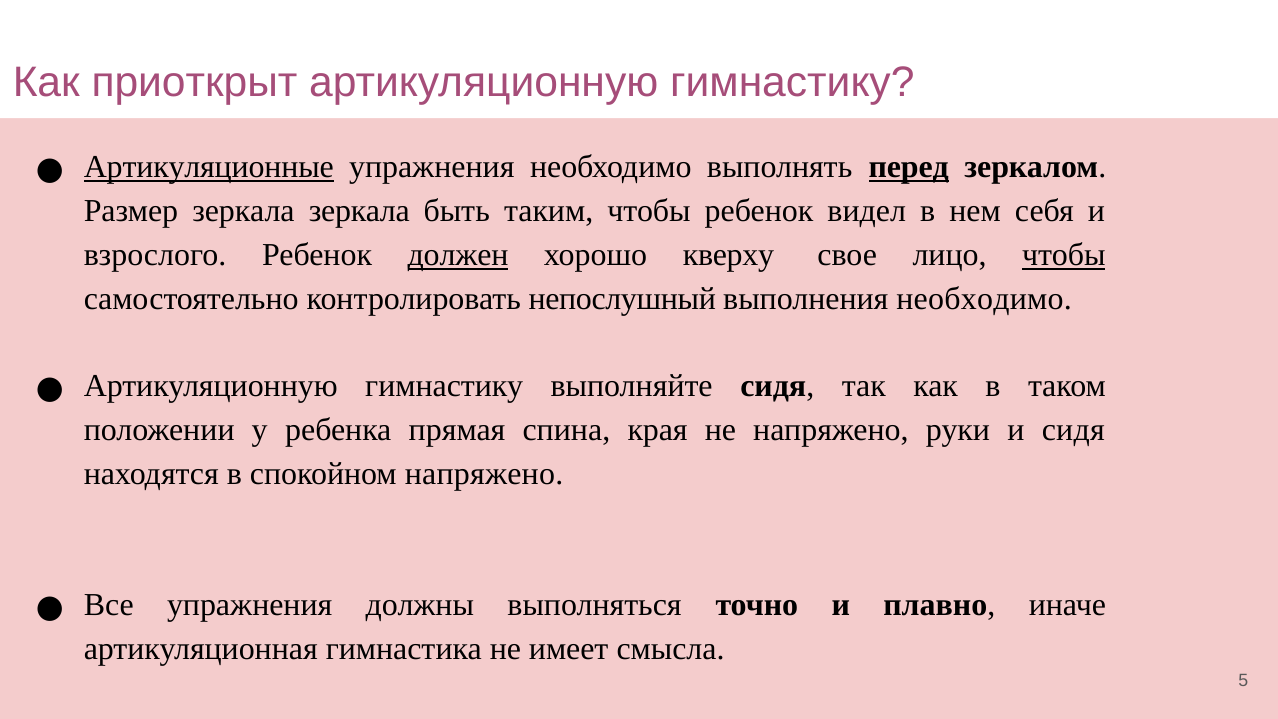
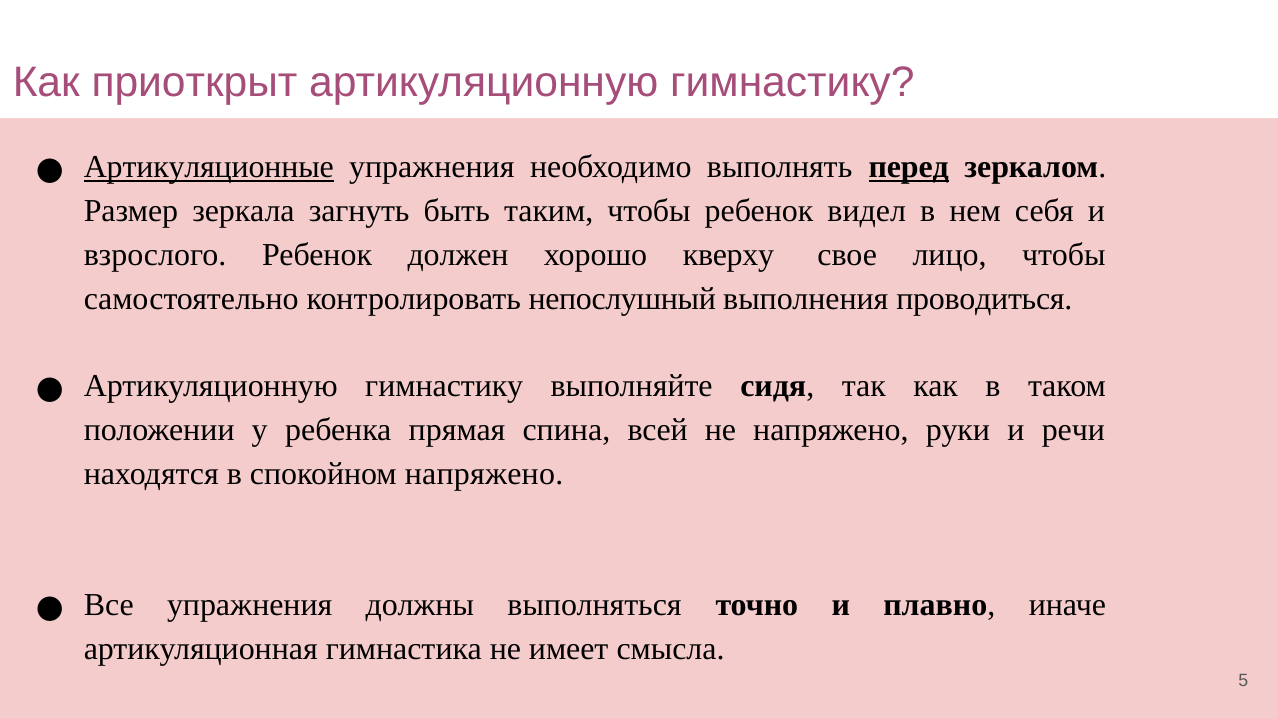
зеркала зеркала: зеркала -> загнуть (359, 211)
должен underline: present -> none (458, 255)
чтобы underline: present -> none (1064, 255)
выполнения необходимо: необходимо -> проводиться (984, 299)
края: края -> всей (658, 430)
и сидя: сидя -> речи (1073, 430)
